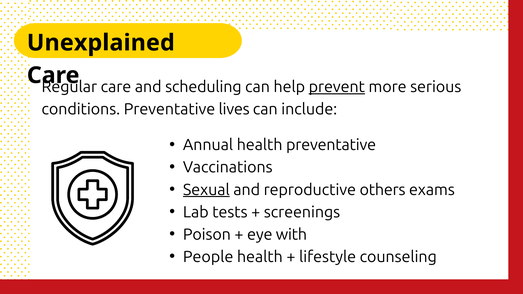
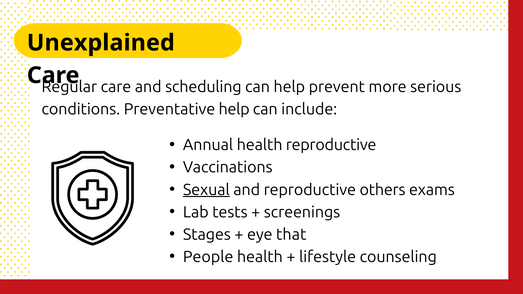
prevent underline: present -> none (337, 87)
Preventative lives: lives -> help (234, 109)
health preventative: preventative -> reproductive (331, 145)
Poison: Poison -> Stages (207, 235)
with: with -> that (291, 235)
